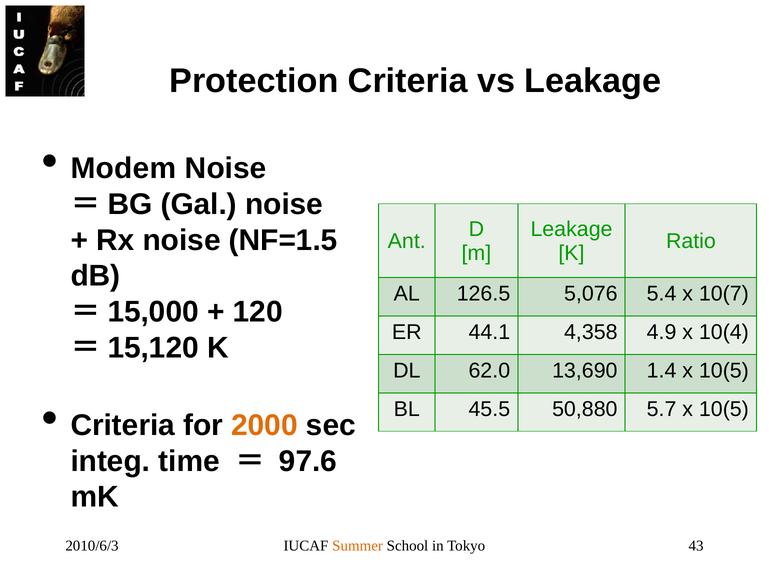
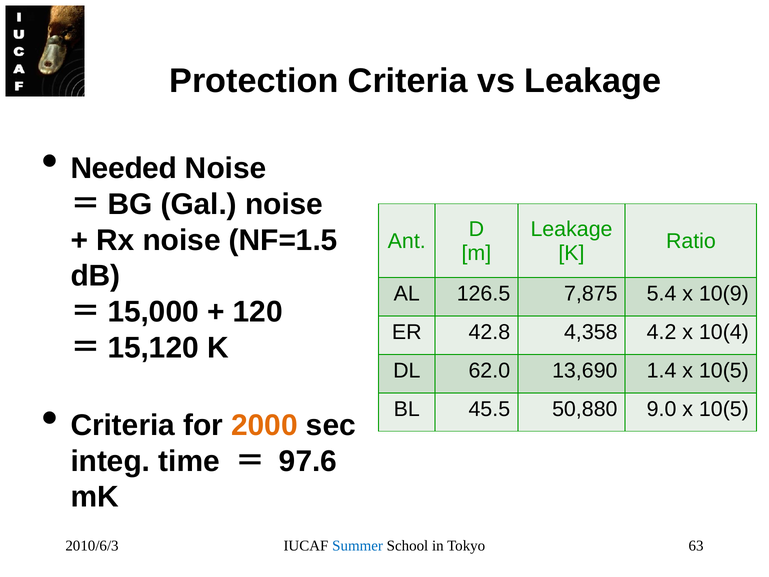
Modem: Modem -> Needed (124, 168)
5,076: 5,076 -> 7,875 (591, 294)
10(7: 10(7 -> 10(9 (724, 294)
44.1: 44.1 -> 42.8 (489, 332)
4.9: 4.9 -> 4.2 (662, 332)
5.7: 5.7 -> 9.0 (662, 409)
Summer colour: orange -> blue (358, 546)
43: 43 -> 63 (696, 546)
